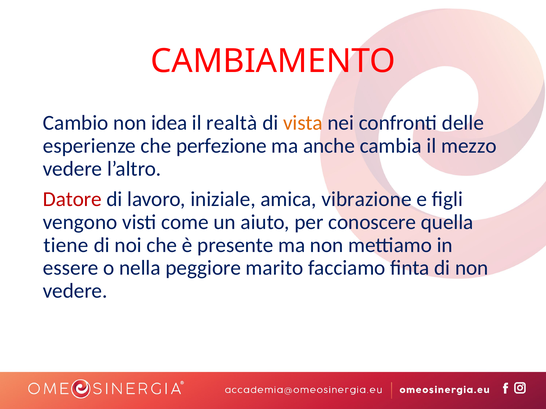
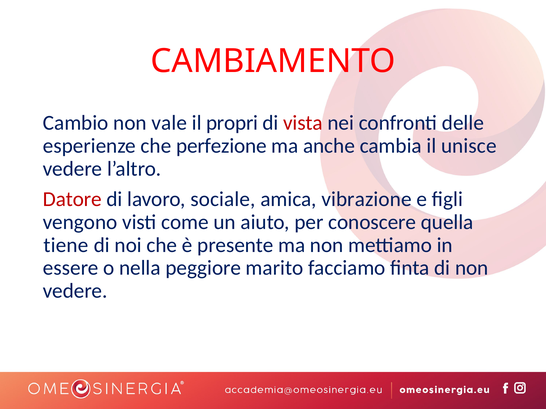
idea: idea -> vale (169, 123)
realtà: realtà -> propri (232, 123)
vista colour: orange -> red (303, 123)
mezzo: mezzo -> unisce (469, 146)
iniziale: iniziale -> sociale (223, 199)
